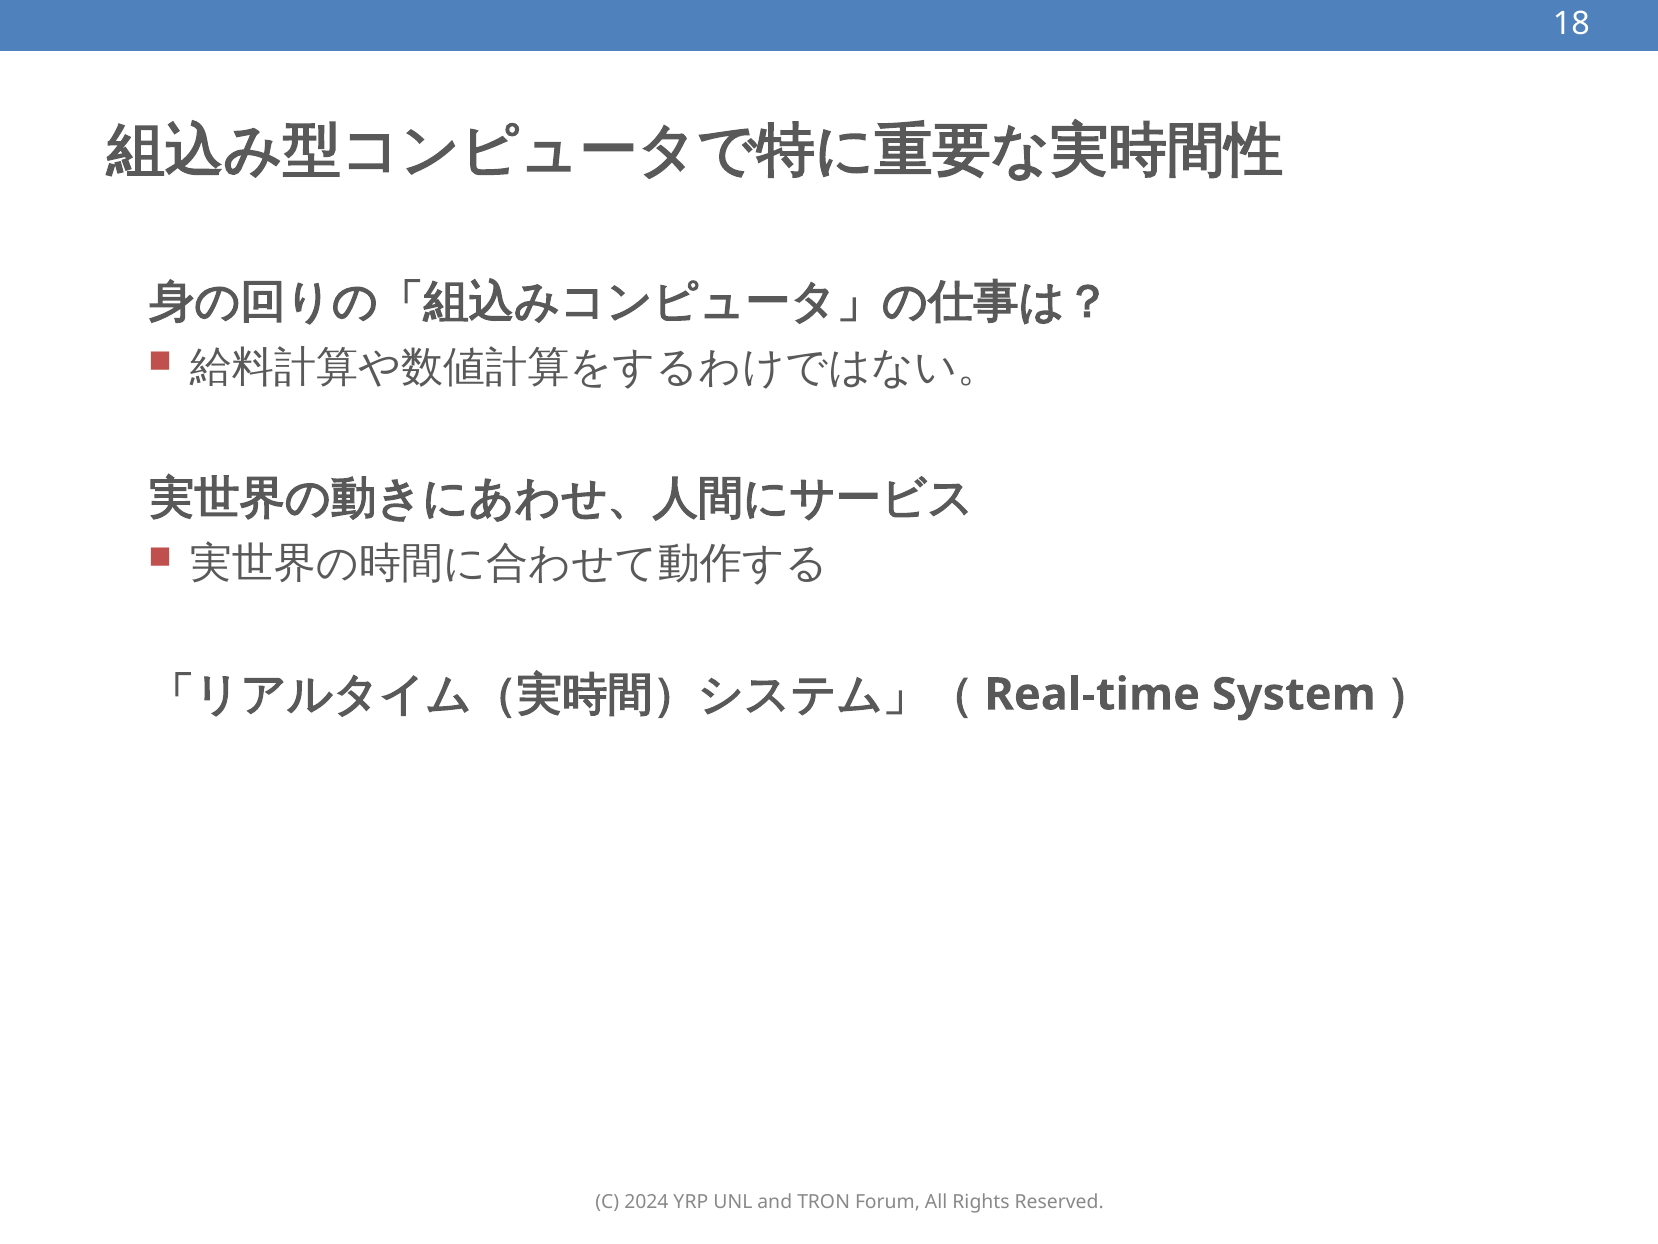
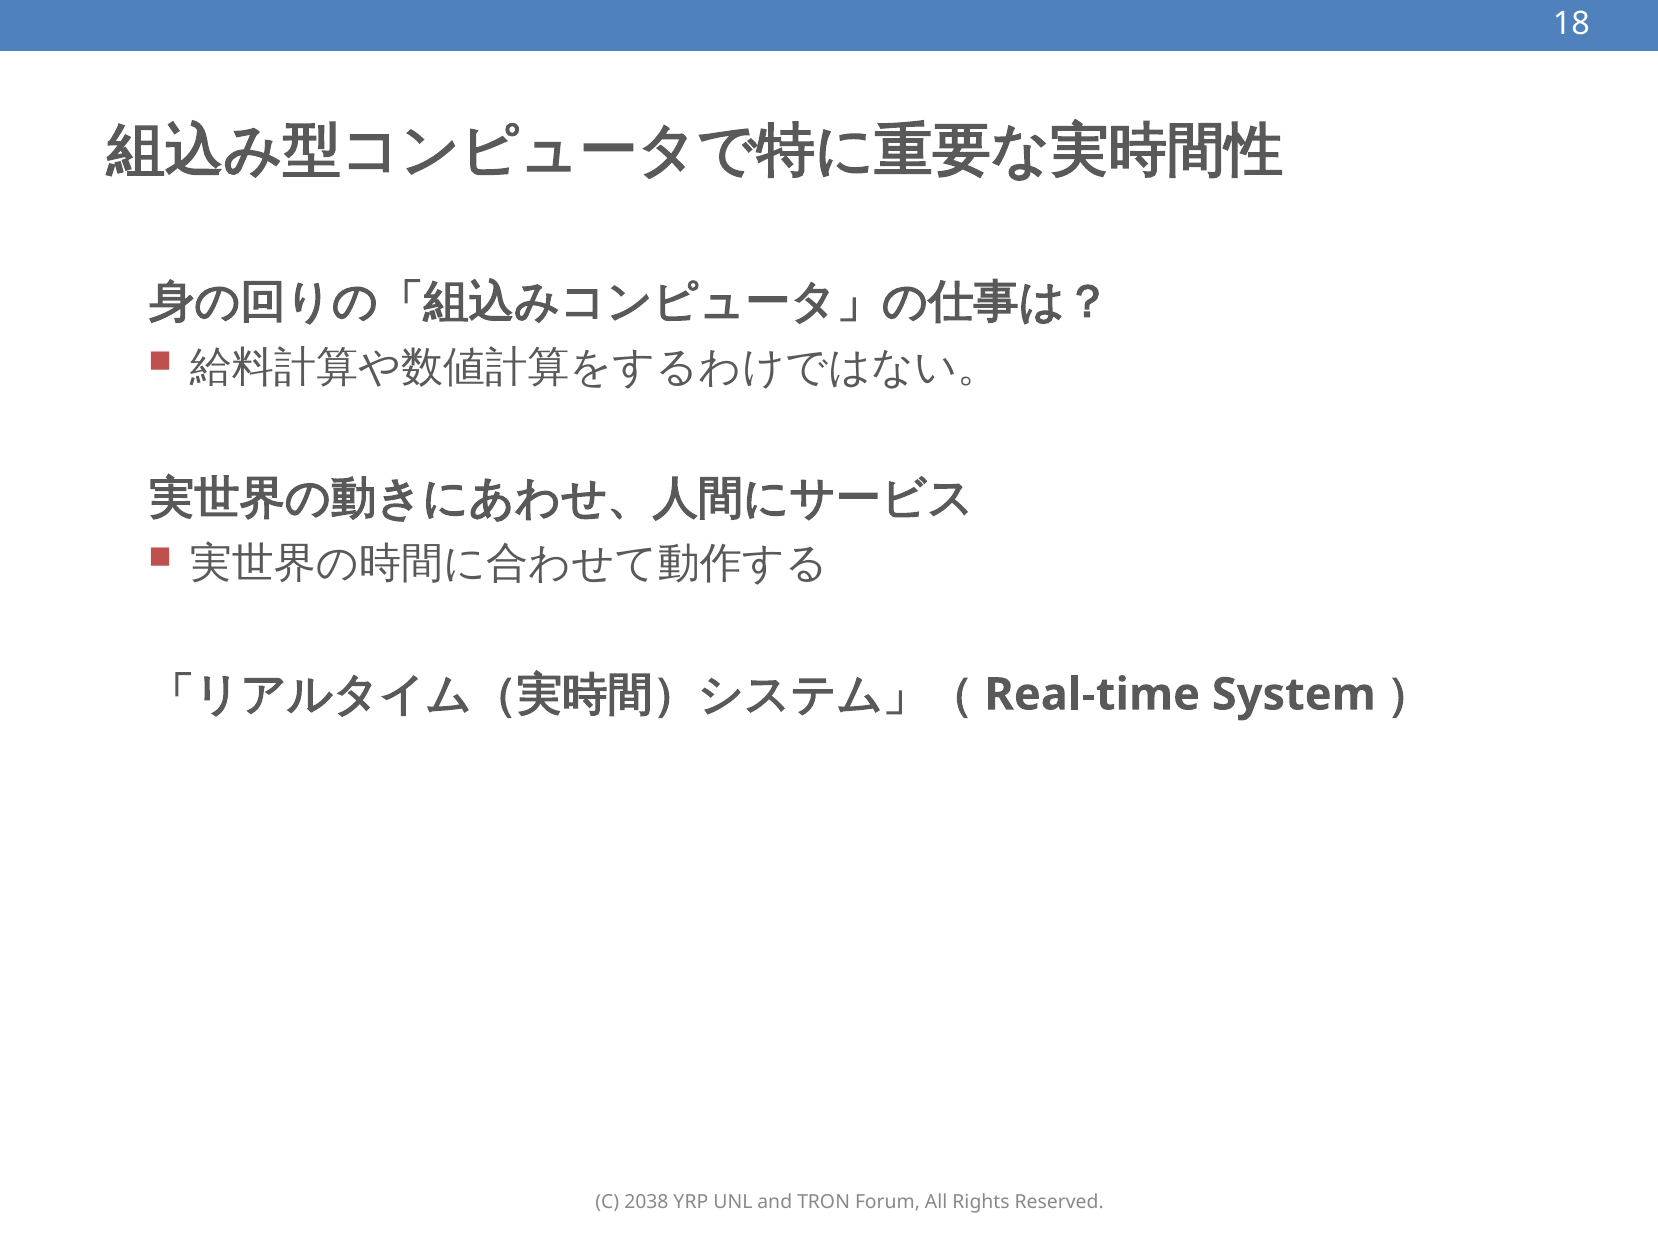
2024: 2024 -> 2038 (646, 1202)
